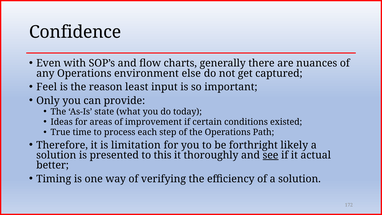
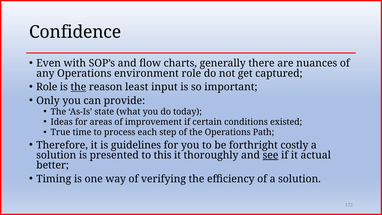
environment else: else -> role (191, 73)
Feel: Feel -> Role (47, 87)
the underline: none -> present (78, 87)
limitation: limitation -> guidelines (136, 145)
likely: likely -> costly (294, 145)
